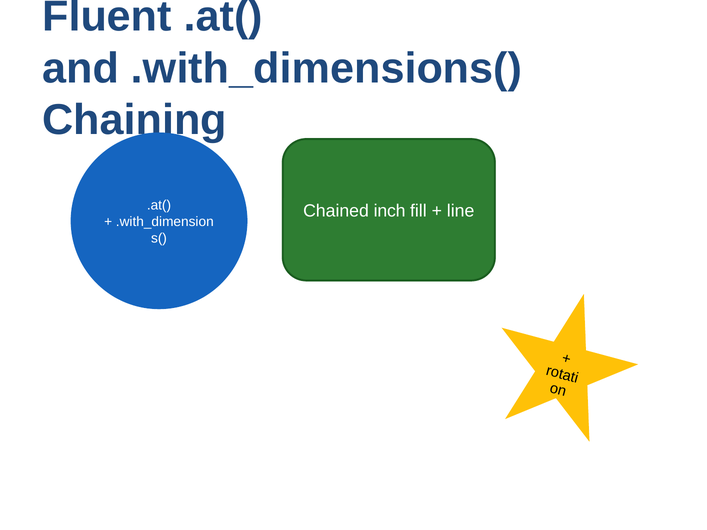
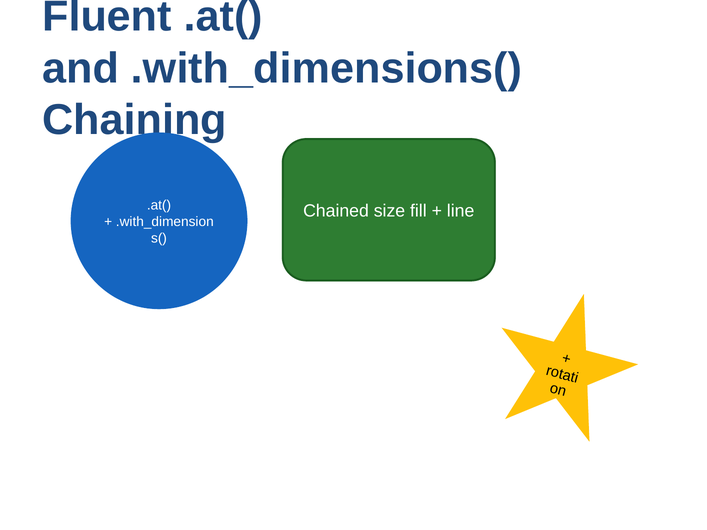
inch: inch -> size (389, 211)
